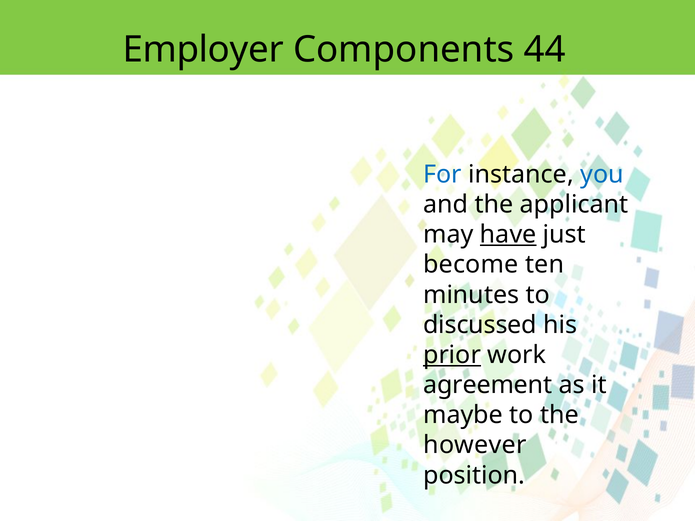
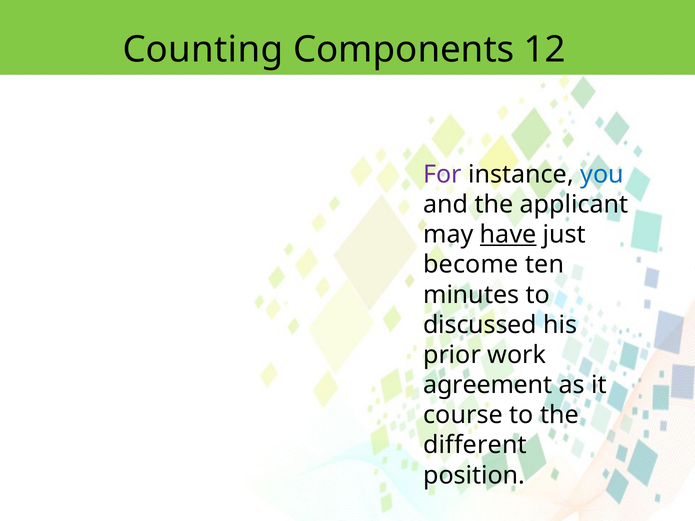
Employer: Employer -> Counting (203, 50)
44: 44 -> 12 (545, 50)
For colour: blue -> purple (442, 174)
prior underline: present -> none (452, 355)
maybe: maybe -> course (463, 415)
however: however -> different (475, 445)
